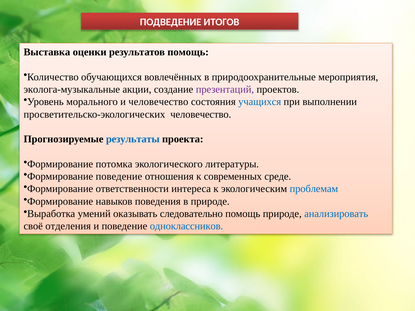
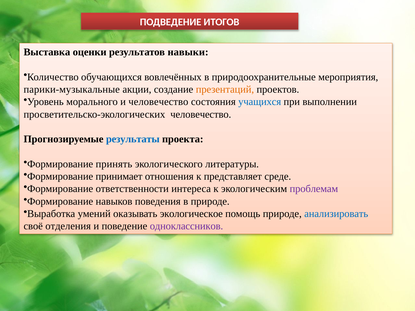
результатов помощь: помощь -> навыки (188, 52)
эколога-музыкальные: эколога-музыкальные -> парики-музыкальные (72, 89)
презентаций colour: purple -> orange (225, 89)
потомка: потомка -> принять (114, 164)
Формирование поведение: поведение -> принимает (119, 177)
современных: современных -> представляет (233, 177)
проблемам colour: blue -> purple (314, 189)
следовательно: следовательно -> экологическое (191, 214)
одноклассников colour: blue -> purple (186, 226)
